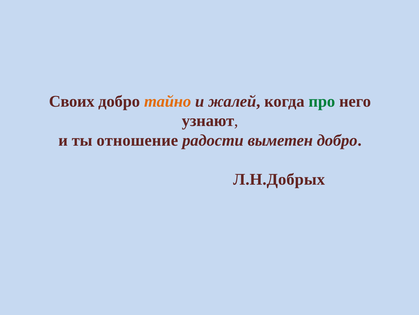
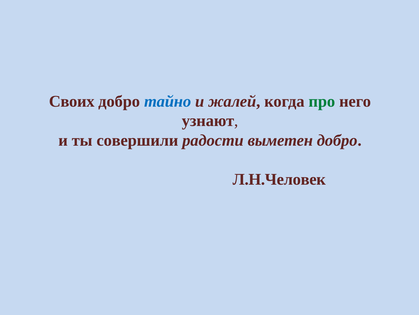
тайно colour: orange -> blue (168, 101)
отношение: отношение -> совершили (137, 140)
Л.Н.Добрых: Л.Н.Добрых -> Л.Н.Человек (279, 179)
